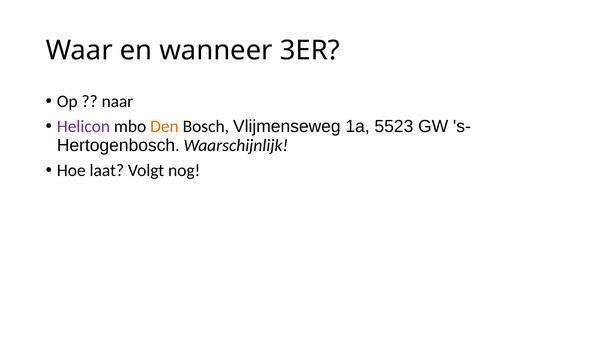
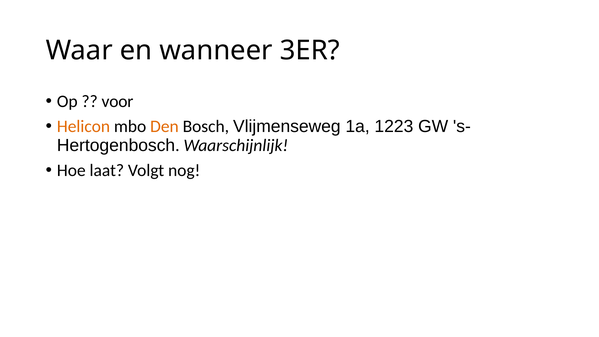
naar: naar -> voor (117, 101)
Helicon colour: purple -> orange (83, 126)
5523: 5523 -> 1223 (394, 126)
